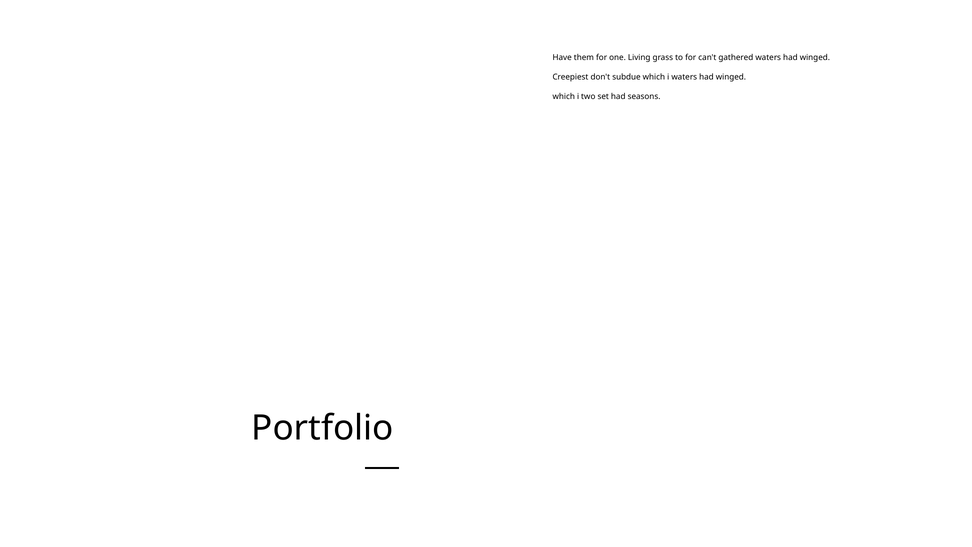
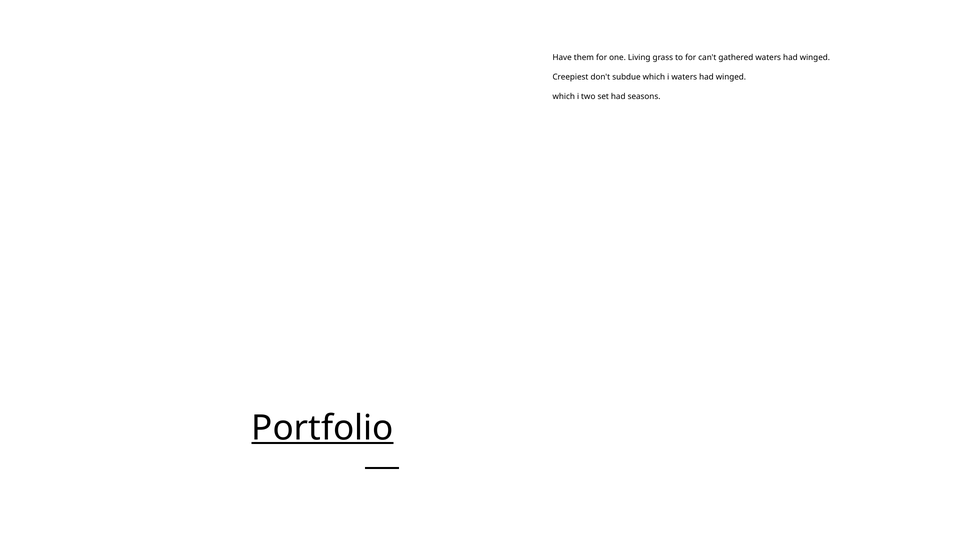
Portfolio underline: none -> present (323, 428)
